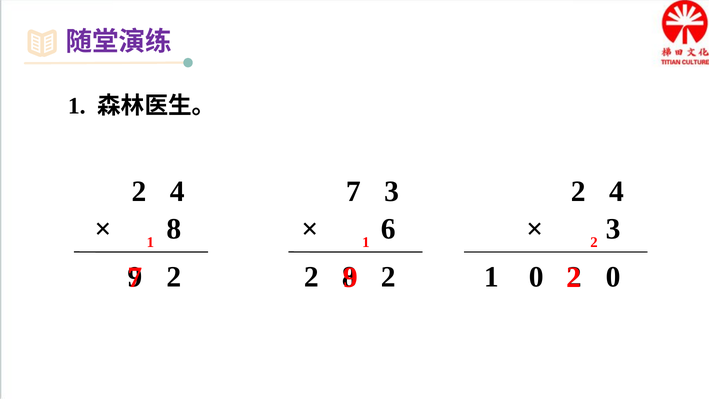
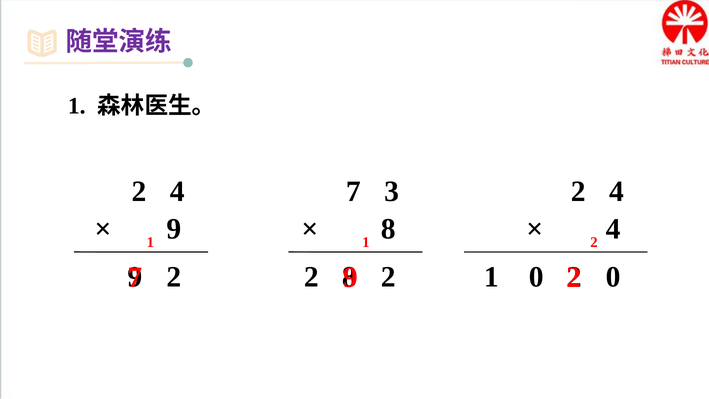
8: 8 -> 9 (174, 229)
6: 6 -> 8 (388, 229)
3: 3 -> 4 (613, 229)
